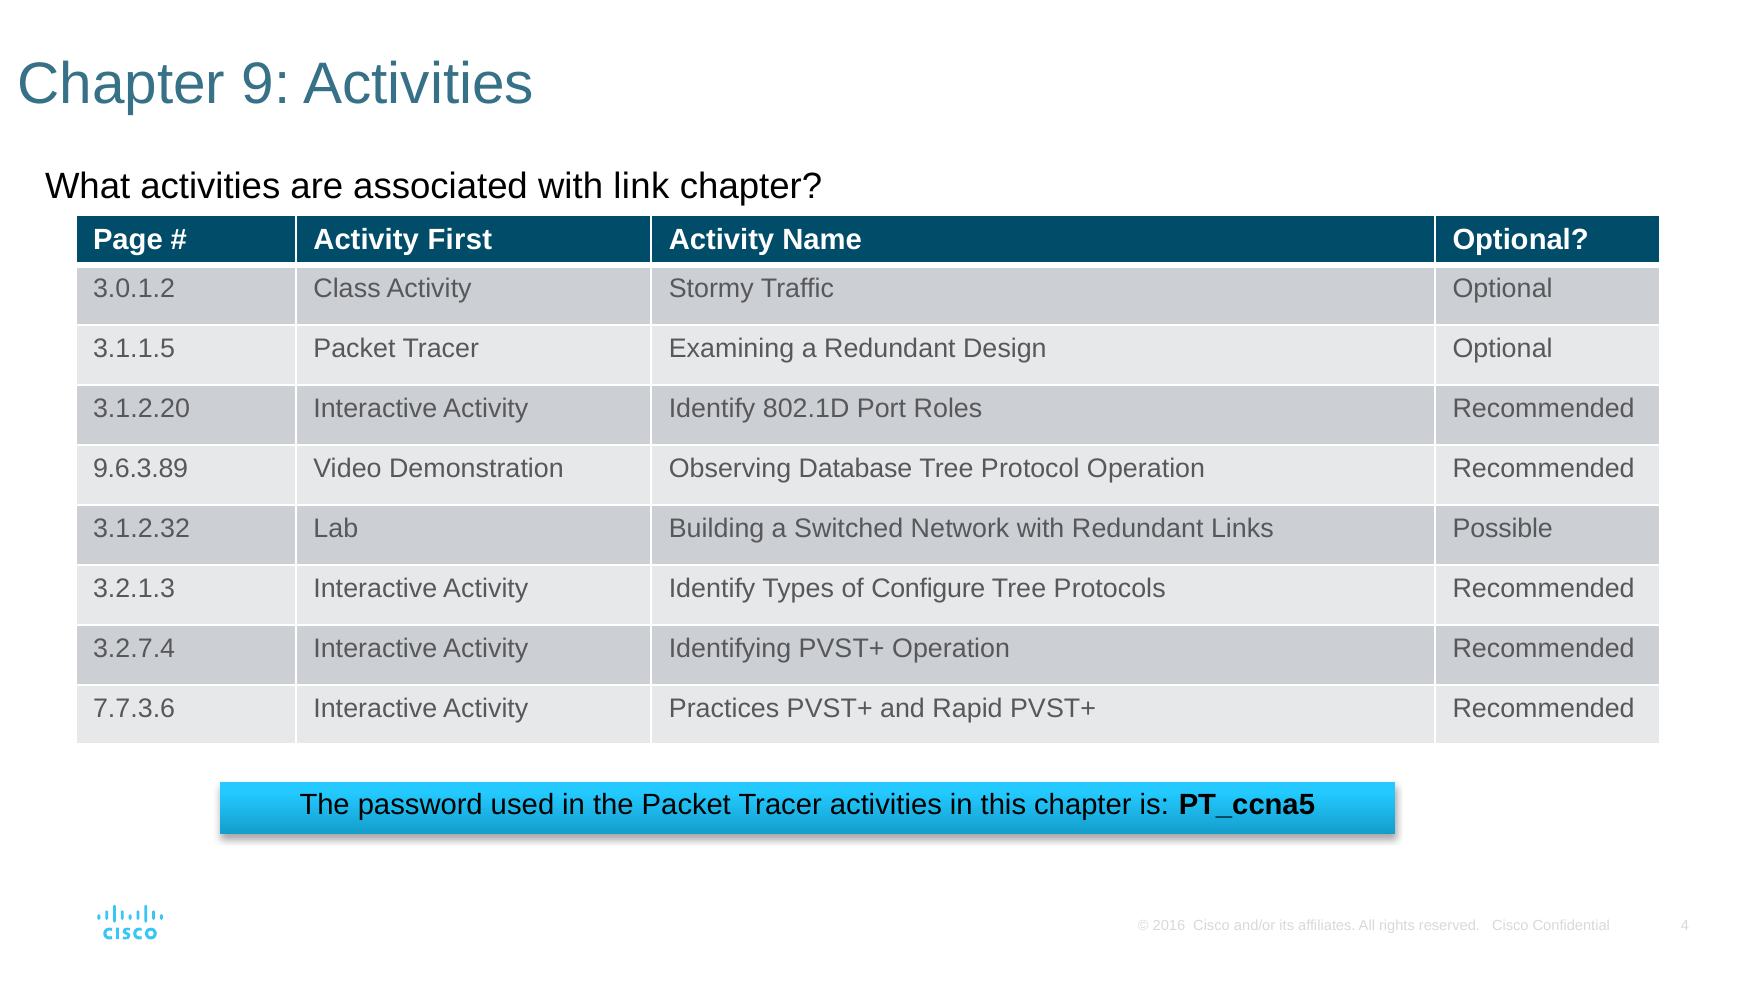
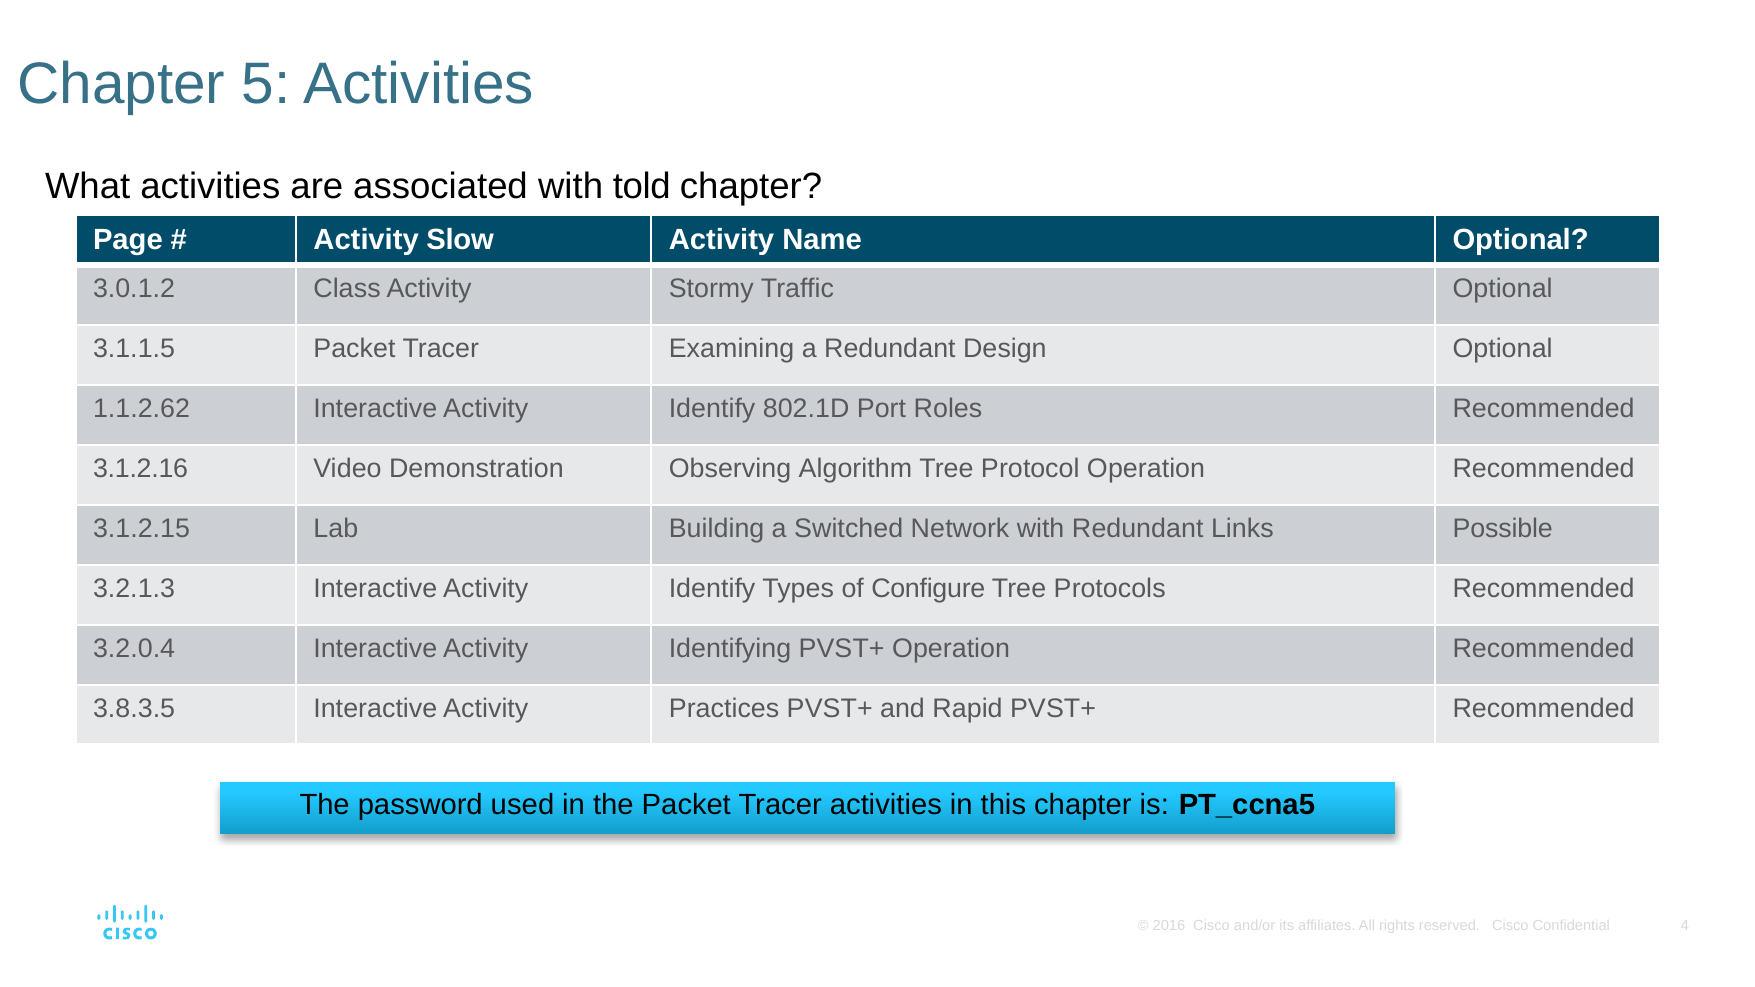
9: 9 -> 5 (266, 85)
link: link -> told (642, 187)
First: First -> Slow (460, 240)
3.1.2.20: 3.1.2.20 -> 1.1.2.62 (142, 409)
9.6.3.89: 9.6.3.89 -> 3.1.2.16 (141, 469)
Database: Database -> Algorithm (855, 469)
3.1.2.32: 3.1.2.32 -> 3.1.2.15 (142, 529)
3.2.7.4: 3.2.7.4 -> 3.2.0.4 (134, 649)
7.7.3.6: 7.7.3.6 -> 3.8.3.5 (134, 709)
